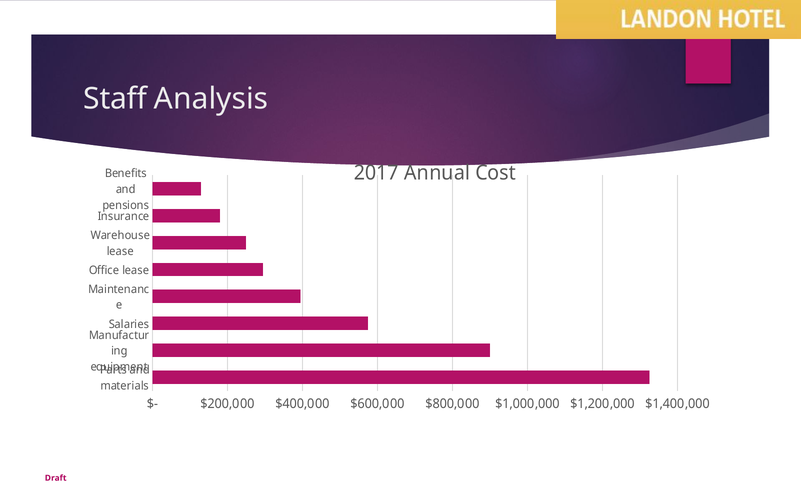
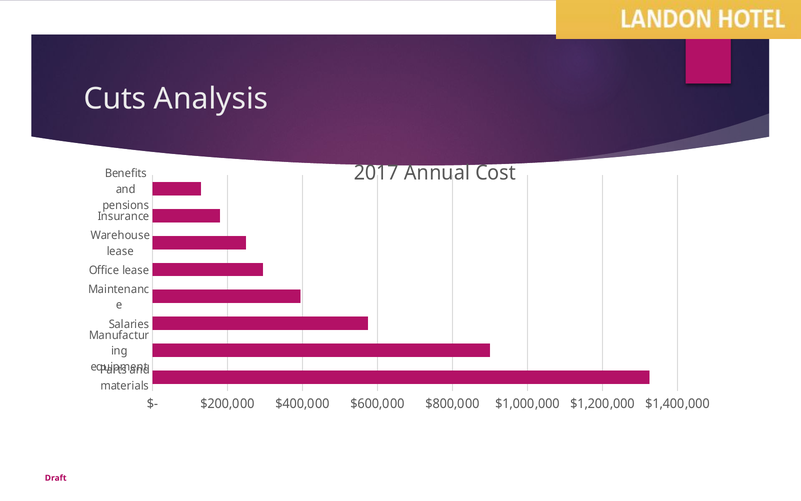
Staff: Staff -> Cuts (115, 99)
